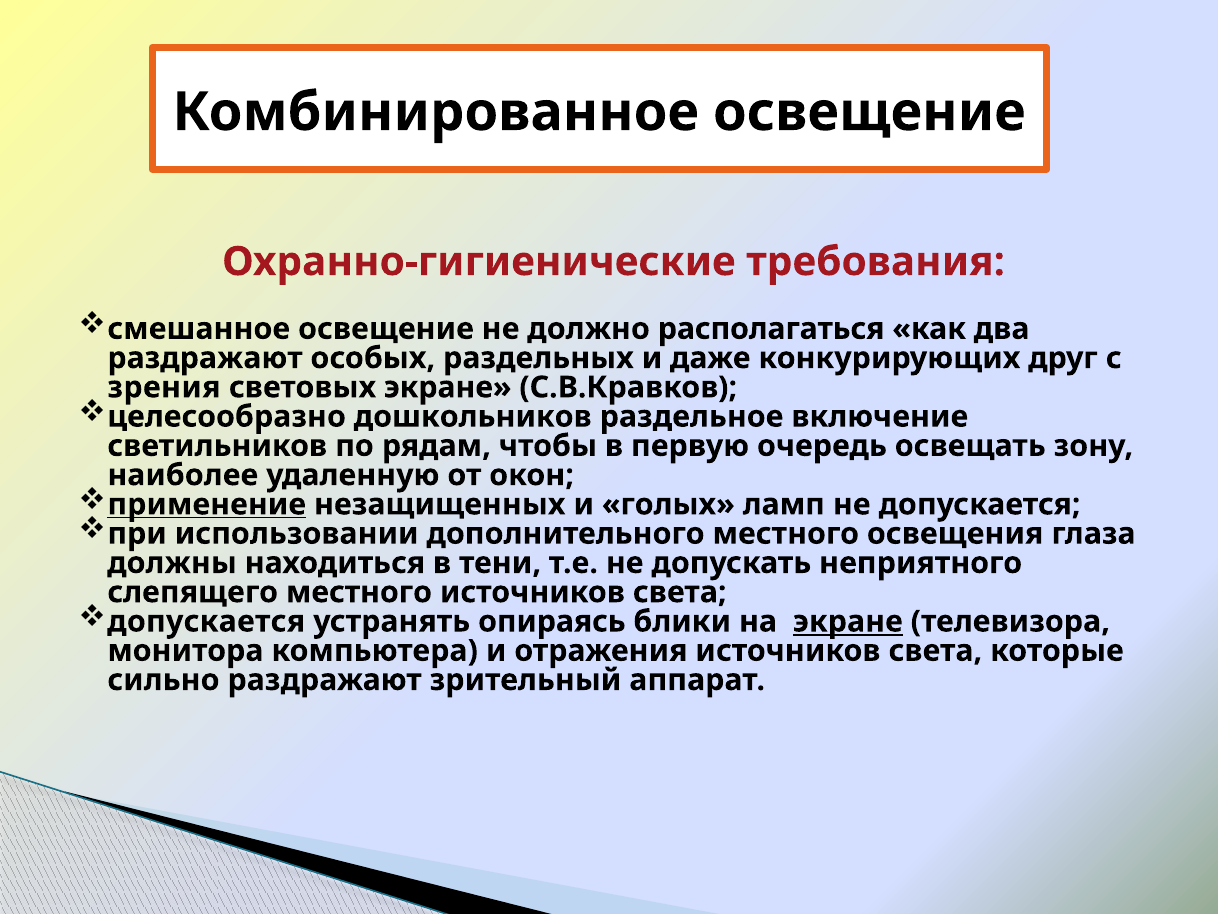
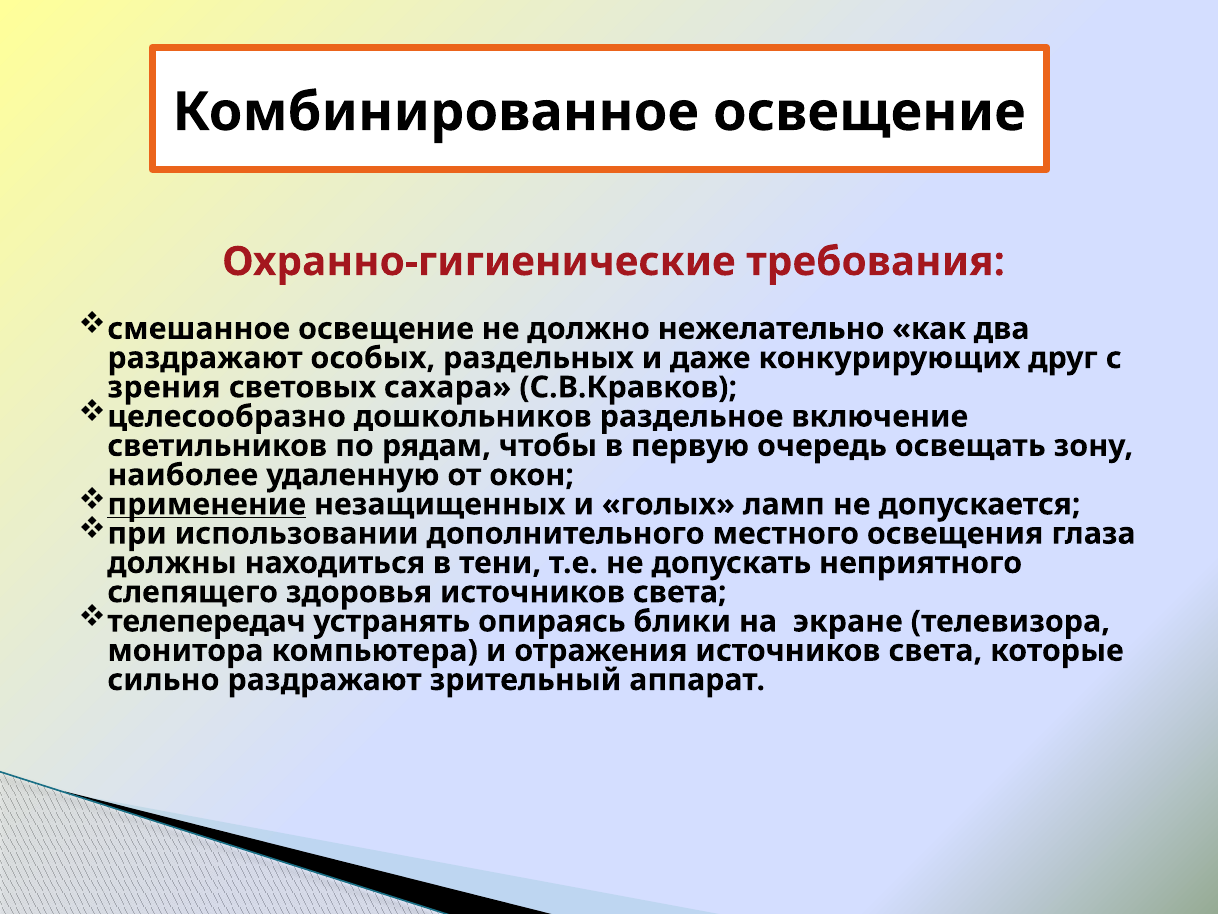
располагаться: располагаться -> нежелательно (771, 329)
световых экране: экране -> сахара (448, 387)
слепящего местного: местного -> здоровья (359, 592)
допускается: допускается -> телепередач (206, 621)
экране underline: present -> none (848, 621)
